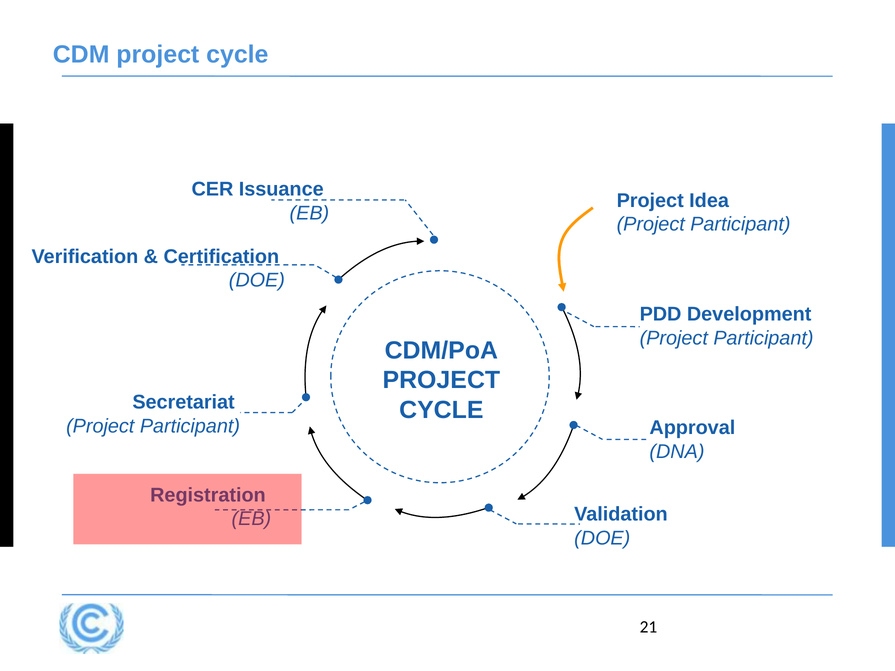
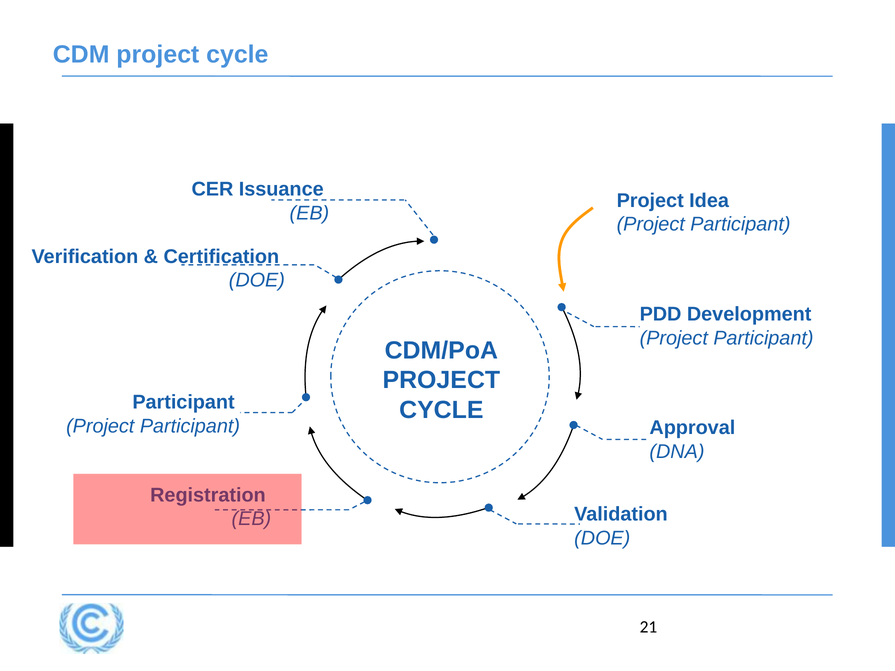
Secretariat: Secretariat -> Participant (184, 402)
